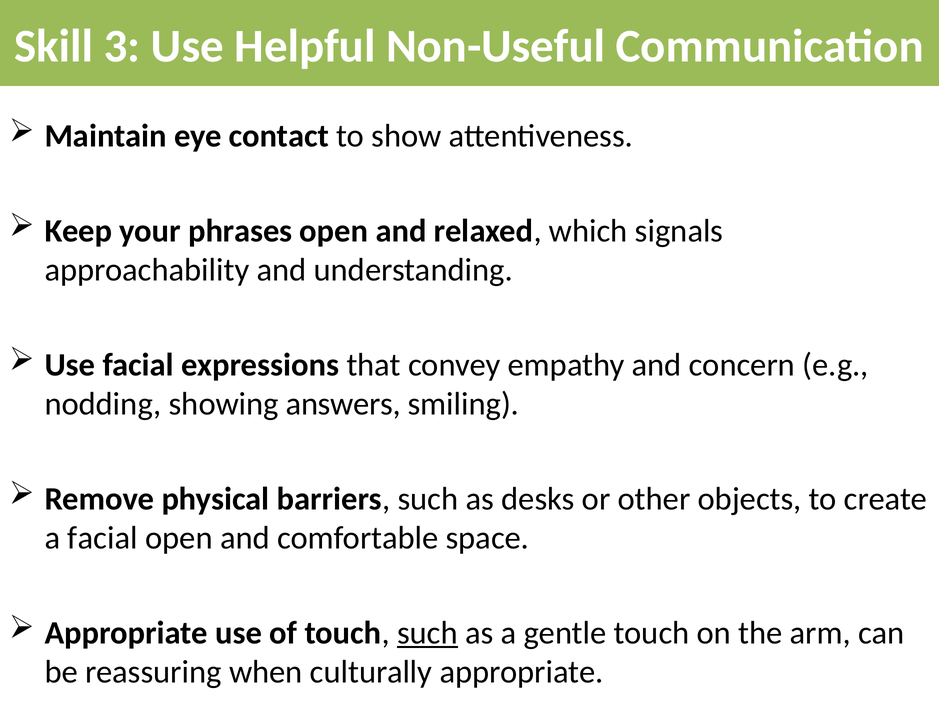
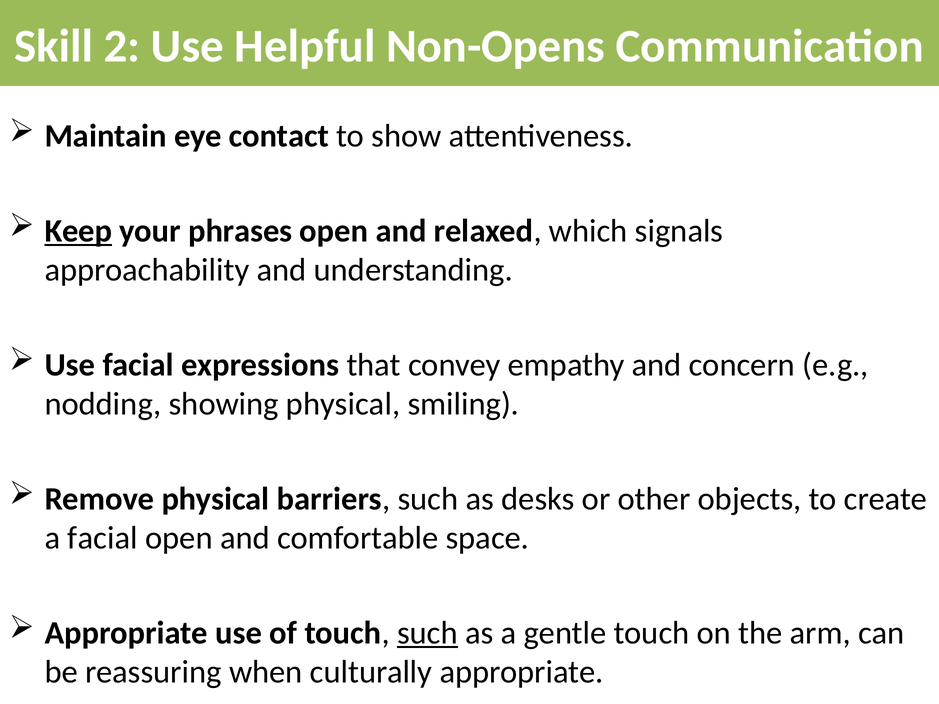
3: 3 -> 2 (122, 46)
Non-Useful: Non-Useful -> Non-Opens (496, 46)
Keep underline: none -> present (78, 231)
showing answers: answers -> physical (343, 404)
